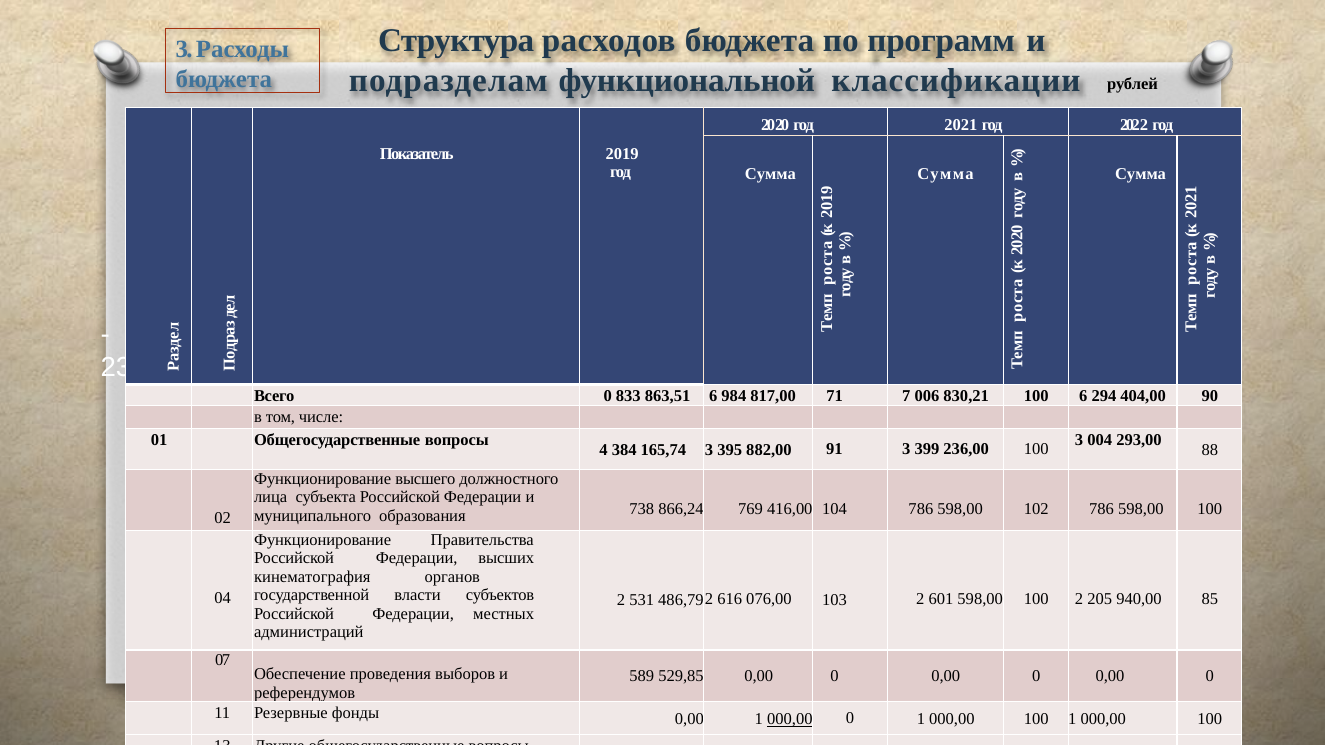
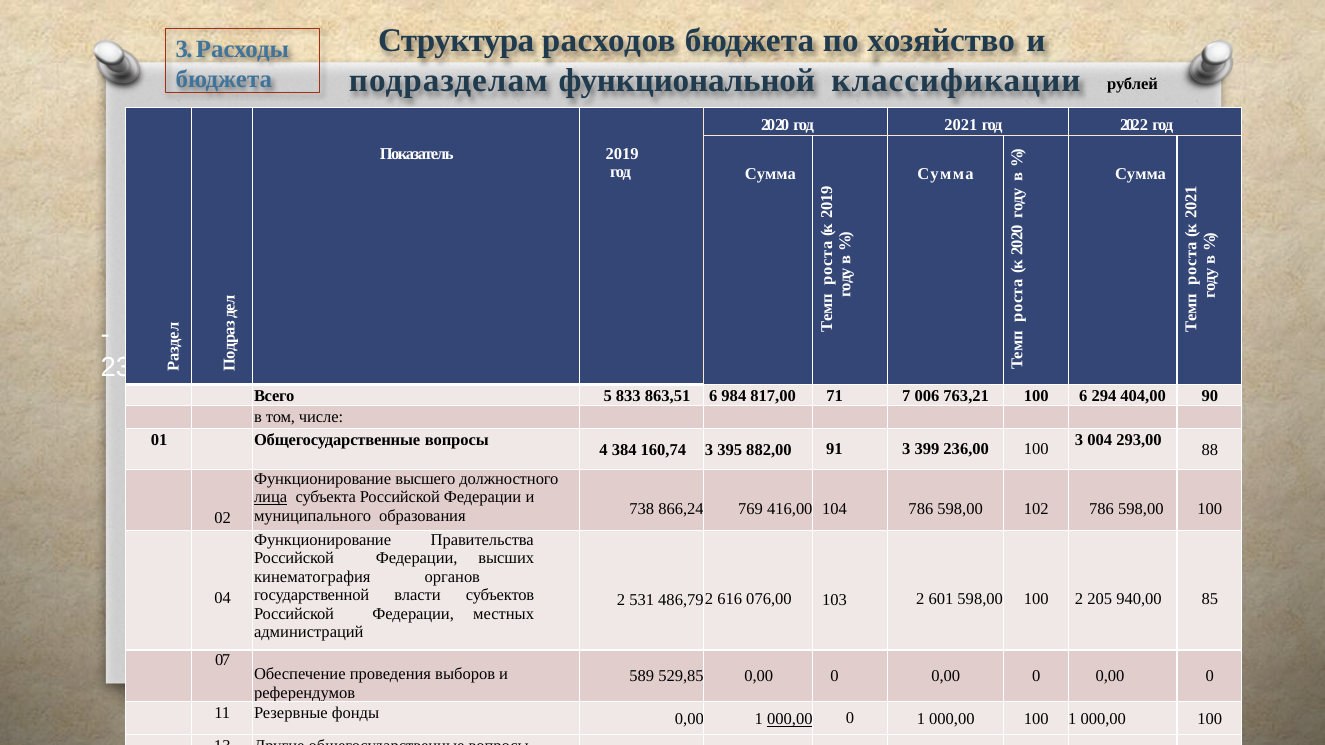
программ: программ -> хозяйство (941, 41)
Всего 0: 0 -> 5 (608, 396)
830,21: 830,21 -> 763,21 (966, 396)
165,74: 165,74 -> 160,74 (663, 450)
лица underline: none -> present (271, 498)
